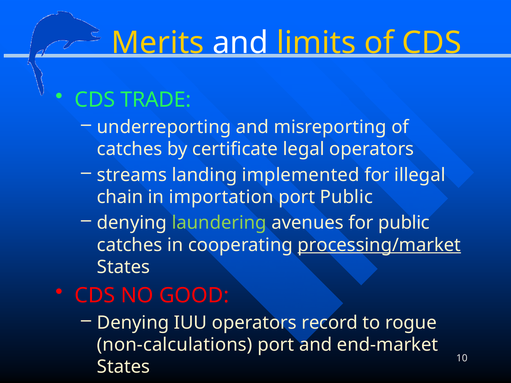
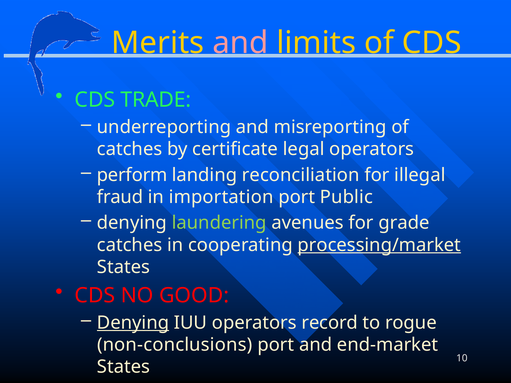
and colour: white -> pink (240, 43)
streams: streams -> perform (132, 175)
implemented: implemented -> reconciliation (301, 175)
chain: chain -> fraud (120, 197)
for public: public -> grade (404, 223)
Denying underline: none -> present (133, 323)
non-calculations: non-calculations -> non-conclusions (175, 345)
